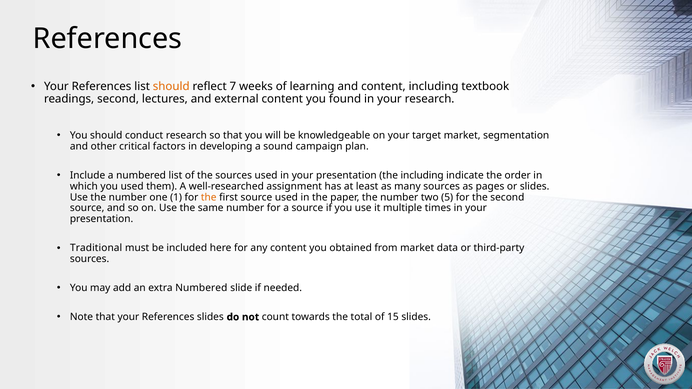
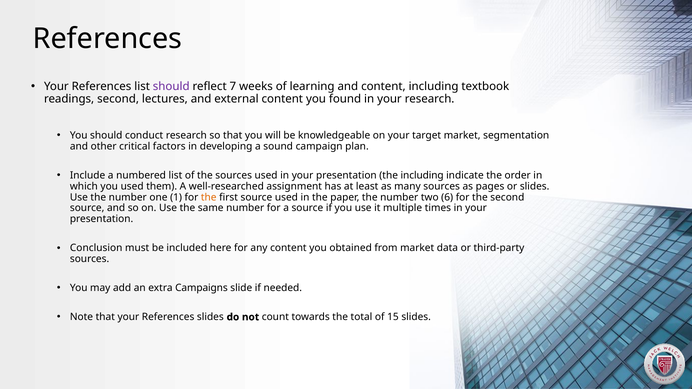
should colour: orange -> purple (171, 87)
5: 5 -> 6 (447, 197)
Traditional: Traditional -> Conclusion (96, 248)
extra Numbered: Numbered -> Campaigns (201, 288)
